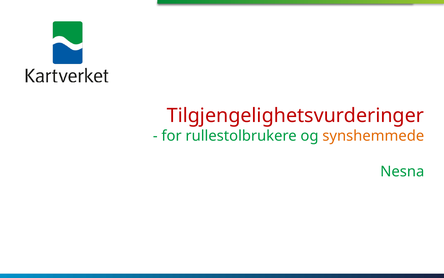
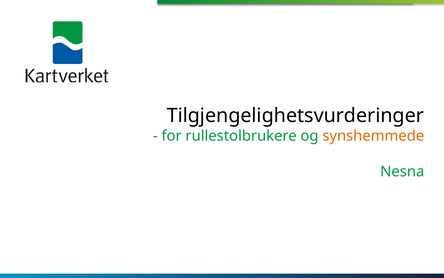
Tilgjengelighetsvurderinger colour: red -> black (295, 115)
